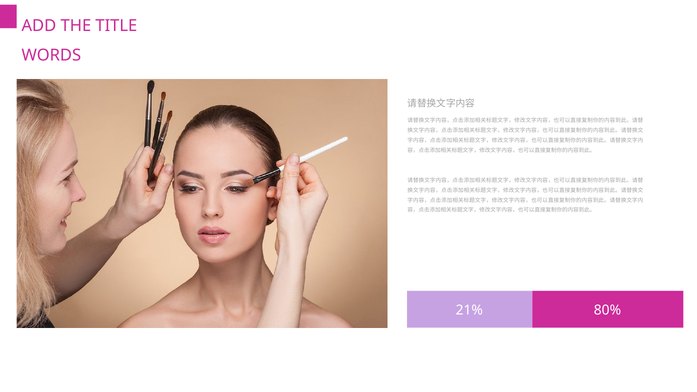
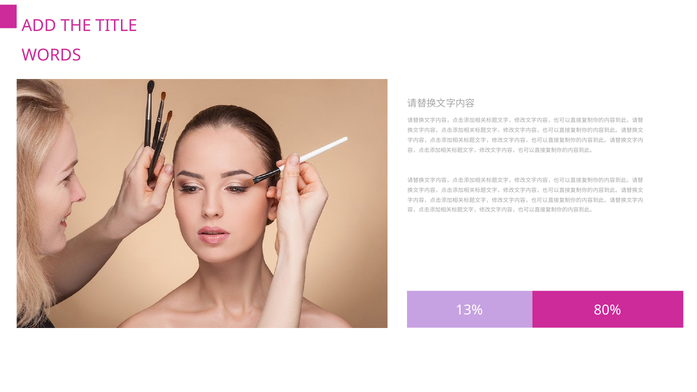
21%: 21% -> 13% (469, 310)
